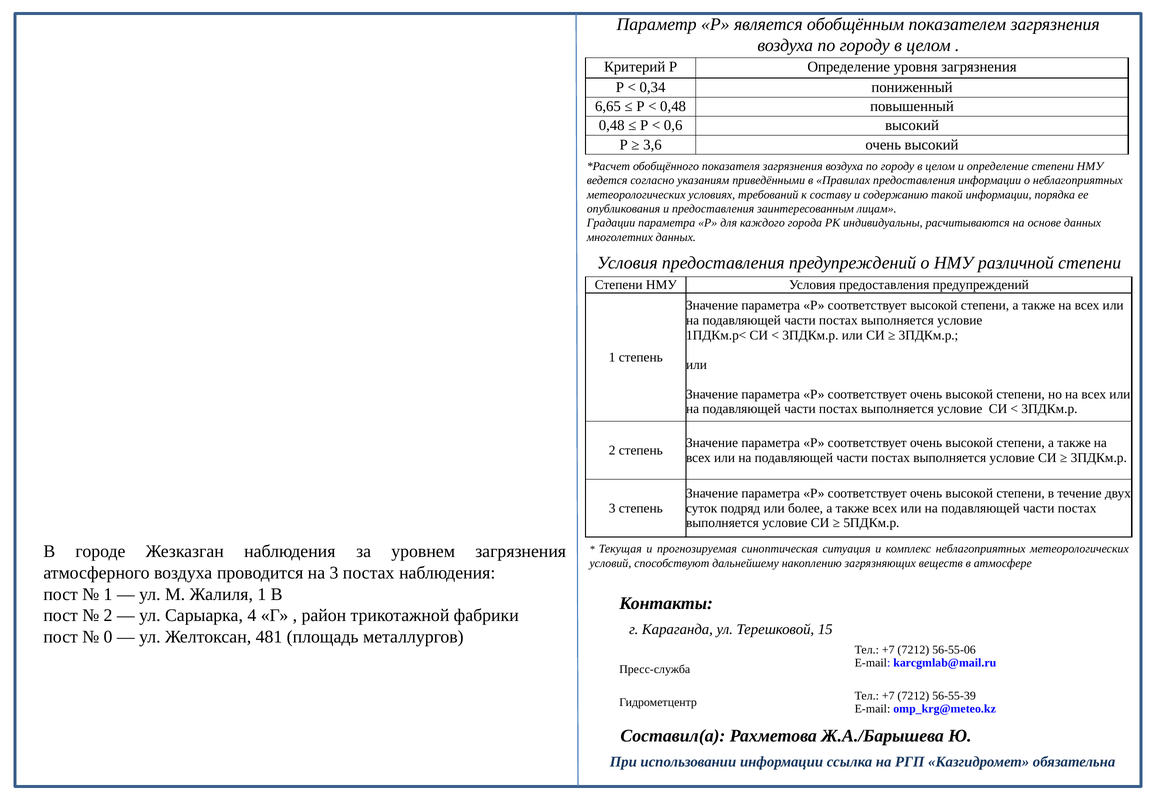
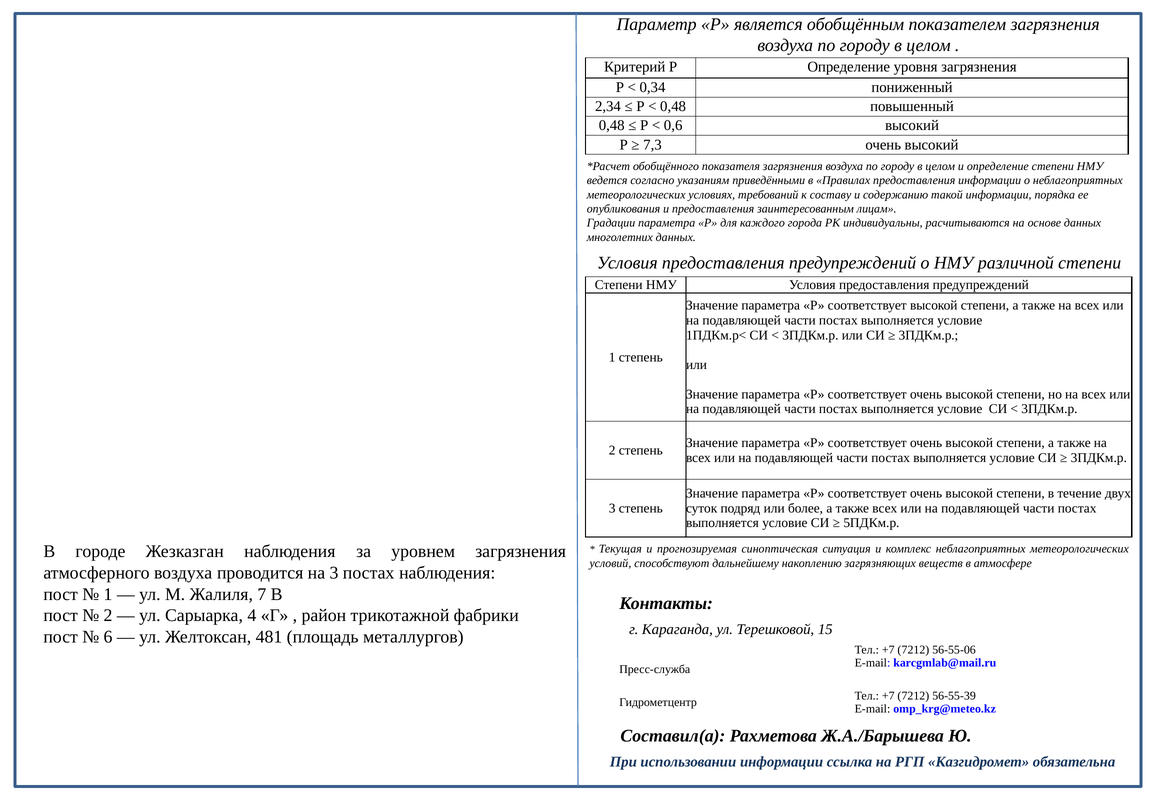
6,65: 6,65 -> 2,34 (608, 107)
3,6: 3,6 -> 7,3 (652, 145)
Жалиля 1: 1 -> 7 (262, 594)
0: 0 -> 6 (108, 637)
